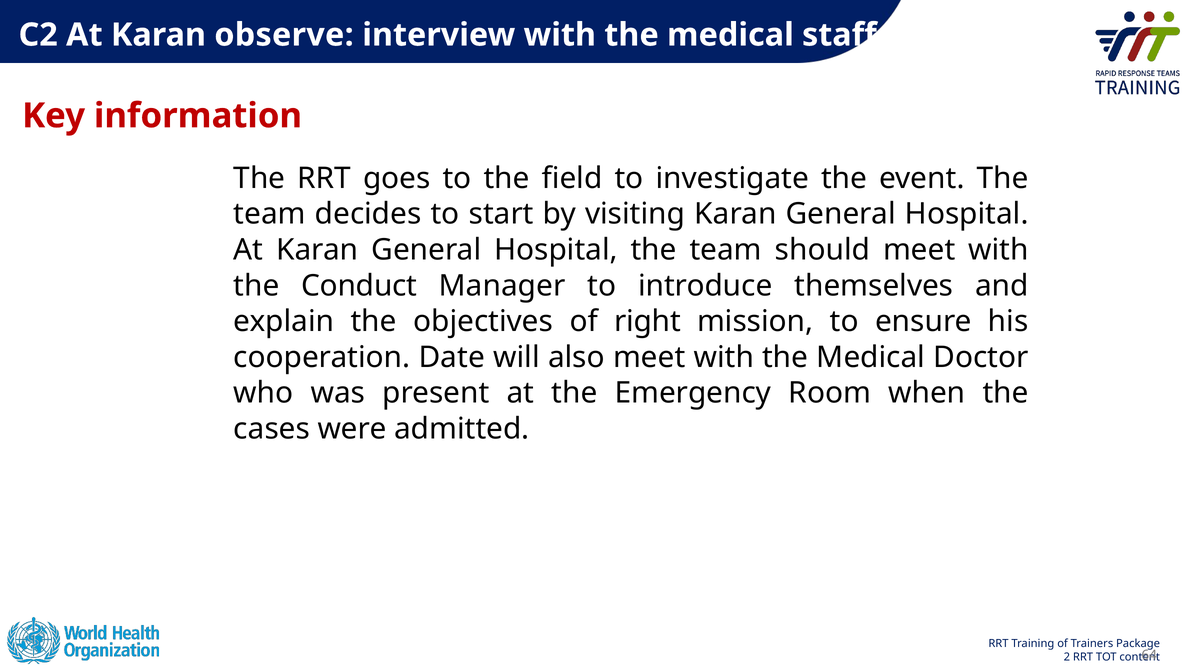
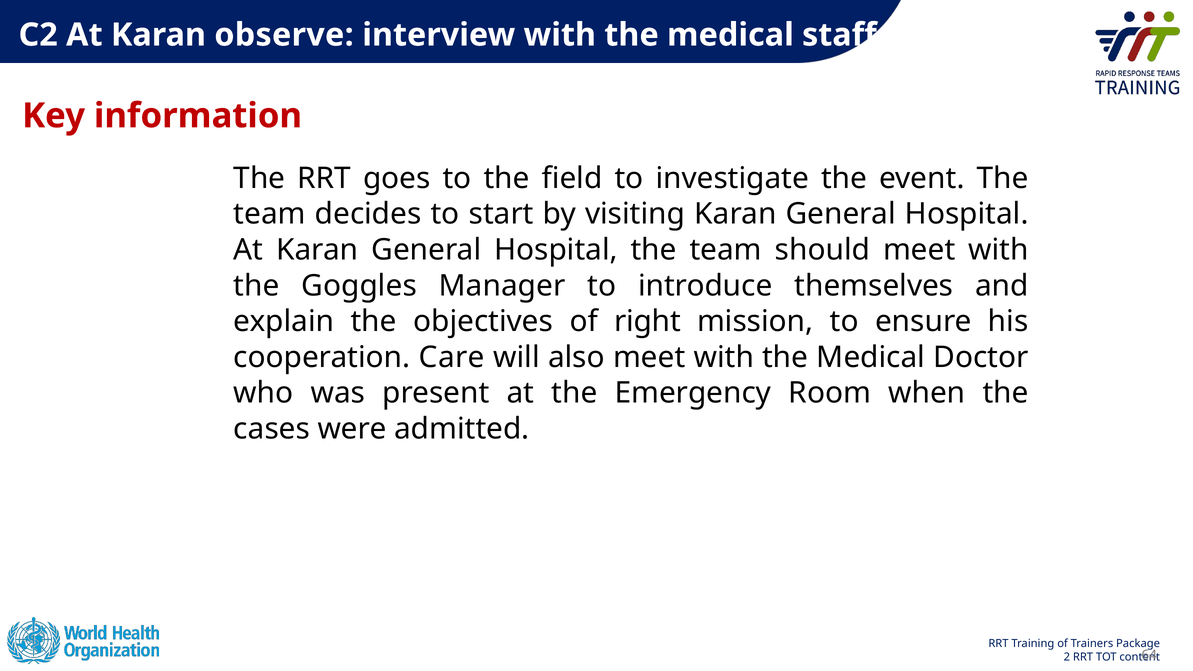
Conduct: Conduct -> Goggles (359, 286)
Date: Date -> Care (452, 357)
